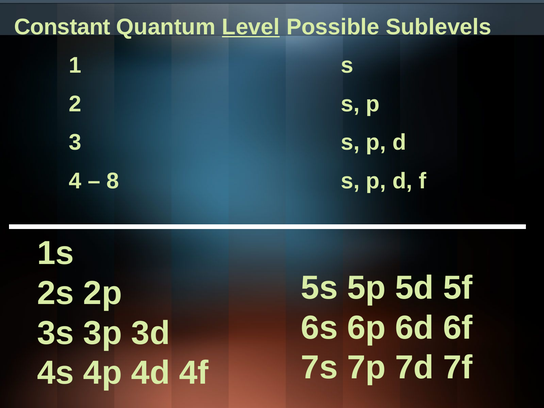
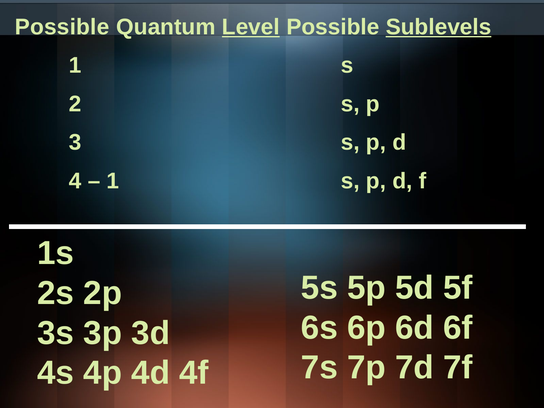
Constant: Constant -> Possible (62, 27)
Sublevels underline: none -> present (439, 27)
8: 8 -> 1 (113, 181)
